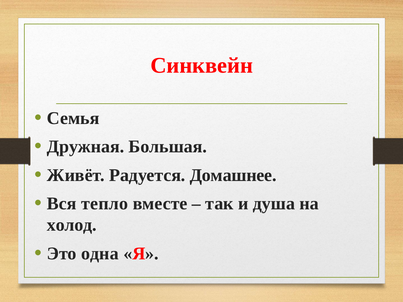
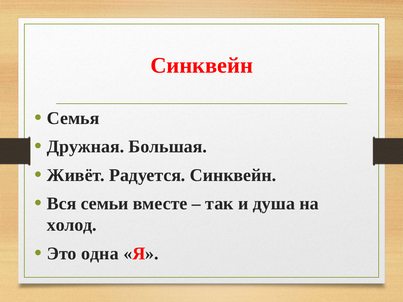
Радуется Домашнее: Домашнее -> Синквейн (233, 175)
тепло: тепло -> семьи (105, 204)
